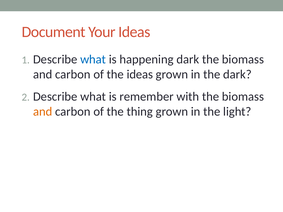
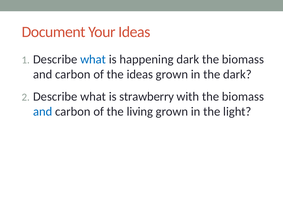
remember: remember -> strawberry (147, 97)
and colour: orange -> blue (43, 112)
thing: thing -> living (140, 112)
